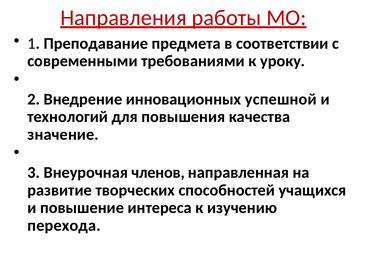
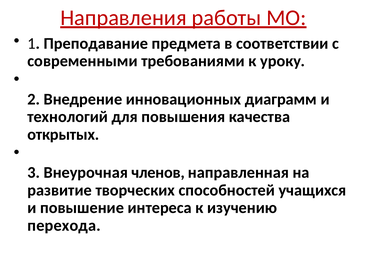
успешной: успешной -> диаграмм (281, 99)
значение: значение -> открытых (63, 134)
